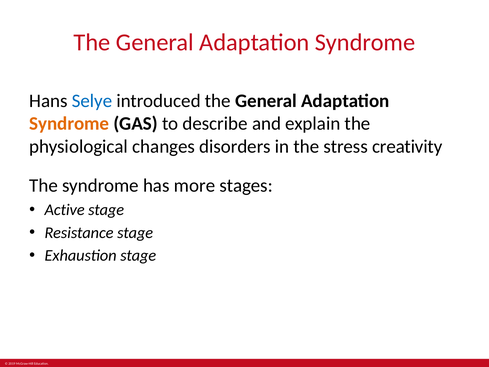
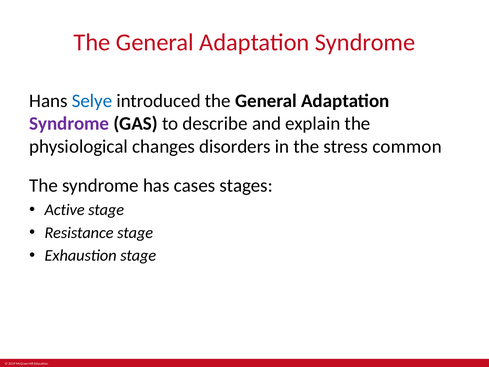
Syndrome colour: orange -> purple (69, 124)
creativity: creativity -> common (407, 146)
more: more -> cases (195, 186)
